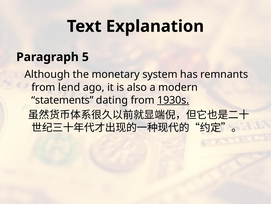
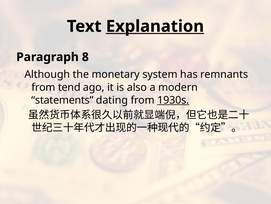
Explanation underline: none -> present (155, 26)
5: 5 -> 8 (85, 57)
lend: lend -> tend (69, 87)
